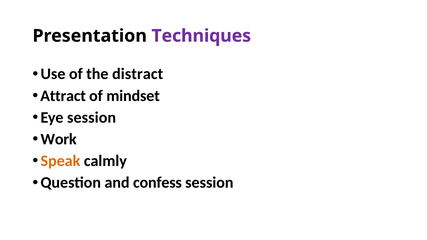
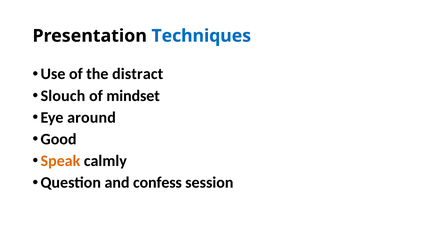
Techniques colour: purple -> blue (201, 36)
Attract: Attract -> Slouch (63, 96)
Eye session: session -> around (92, 118)
Work: Work -> Good (59, 139)
